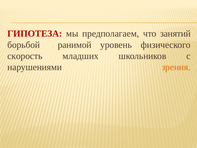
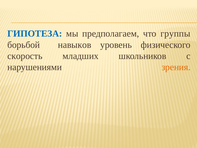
ГИПОТЕЗА colour: red -> blue (35, 34)
занятий: занятий -> группы (175, 34)
ранимой: ранимой -> навыков (75, 45)
